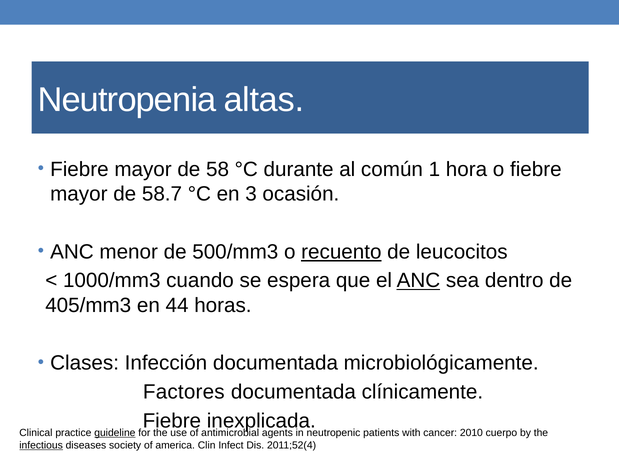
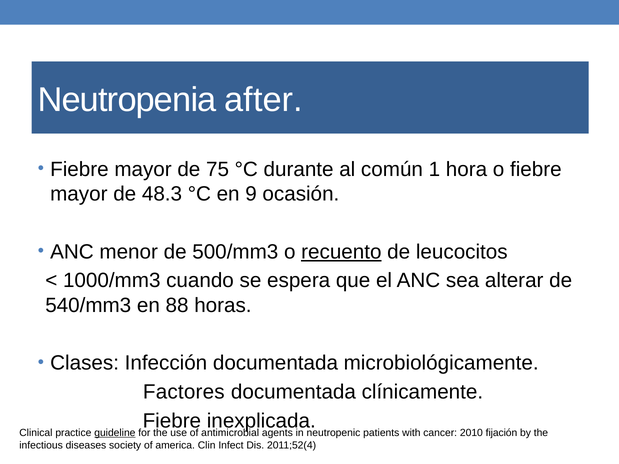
altas: altas -> after (264, 100)
58: 58 -> 75 (218, 169)
58.7: 58.7 -> 48.3 (162, 194)
3: 3 -> 9 (251, 194)
ANC underline: present -> none (418, 281)
dentro: dentro -> alterar (514, 281)
405/mm3: 405/mm3 -> 540/mm3 (88, 306)
44: 44 -> 88 (177, 306)
cuerpo: cuerpo -> fijación (501, 433)
infectious underline: present -> none (41, 446)
